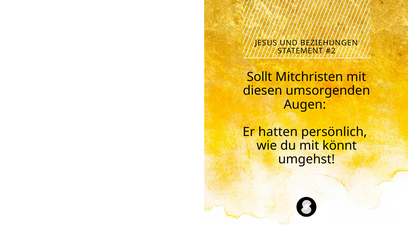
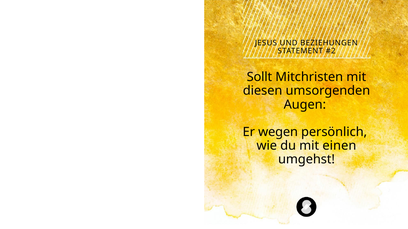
hatten: hatten -> wegen (278, 132)
könnt: könnt -> einen (339, 146)
